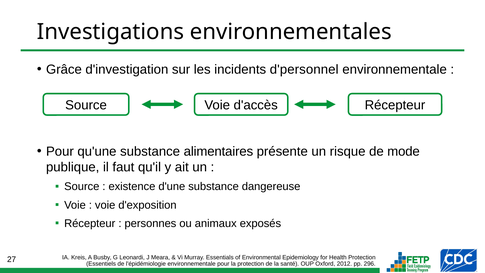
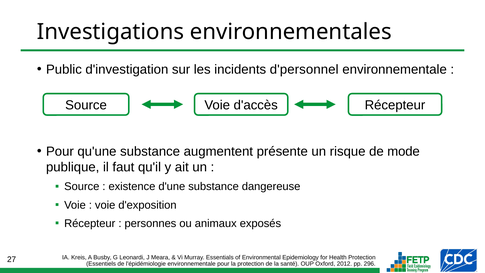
Grâce: Grâce -> Public (64, 69)
alimentaires: alimentaires -> augmentent (218, 151)
